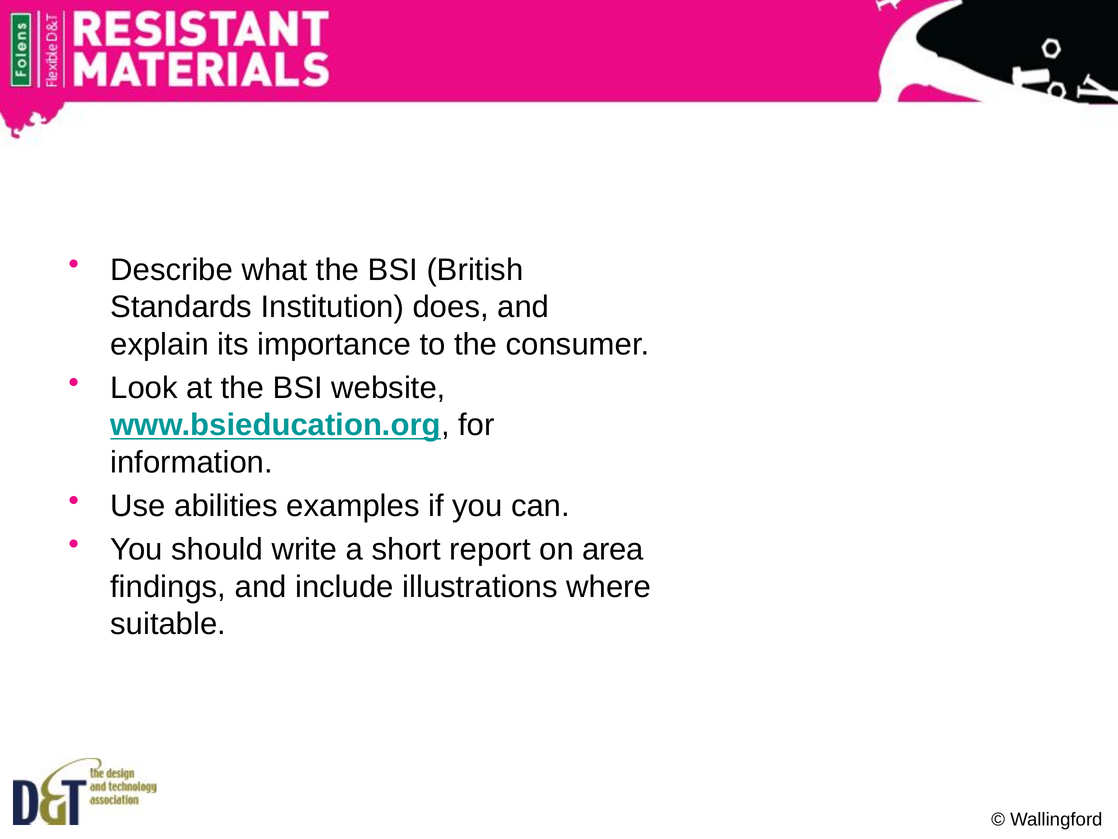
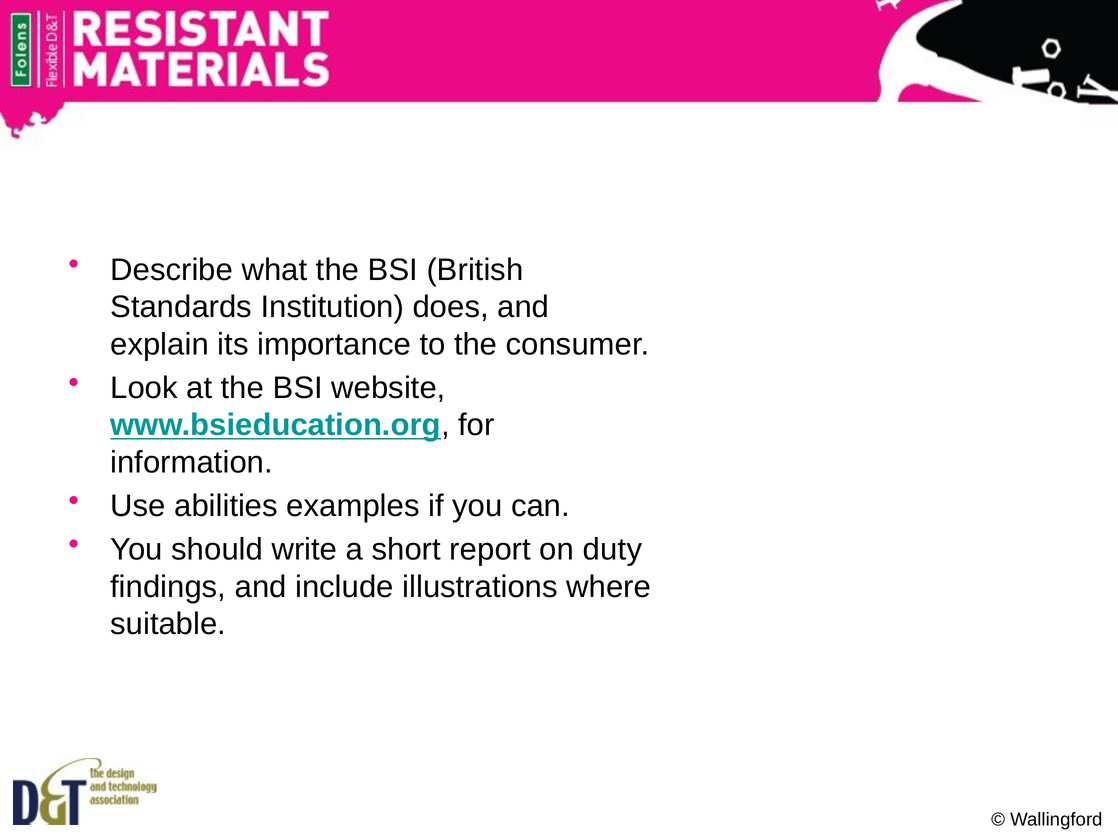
area: area -> duty (613, 549)
